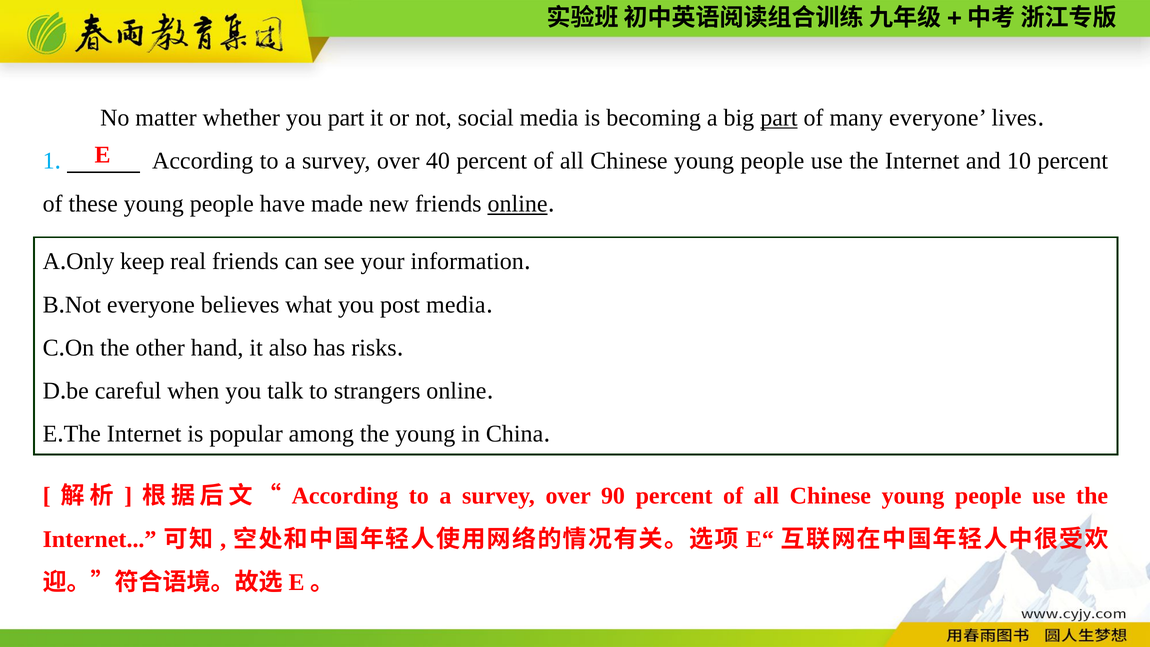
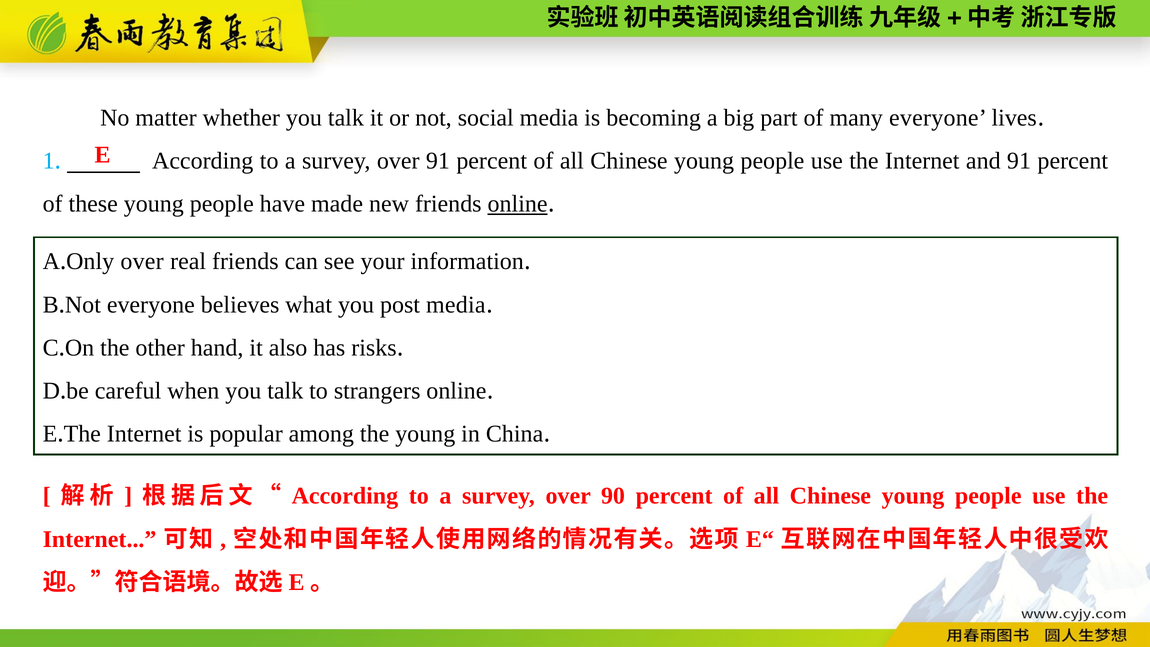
whether you part: part -> talk (346, 118)
part underline: present -> none (779, 118)
over 40: 40 -> 91 (438, 161)
and 10: 10 -> 91 (1019, 161)
keep: keep -> over (142, 262)
